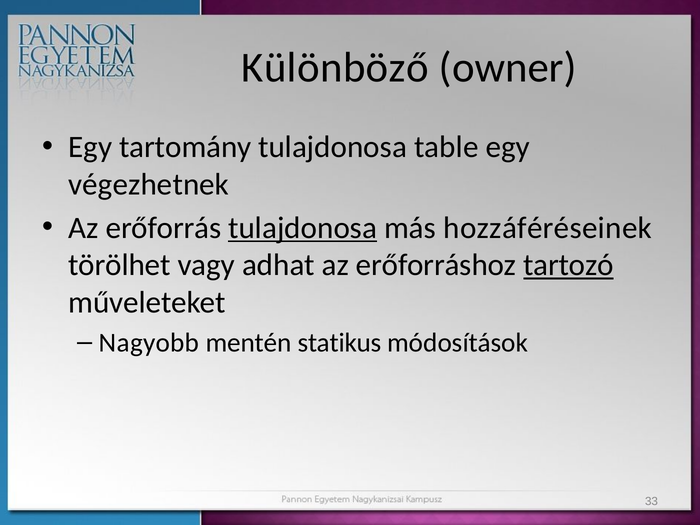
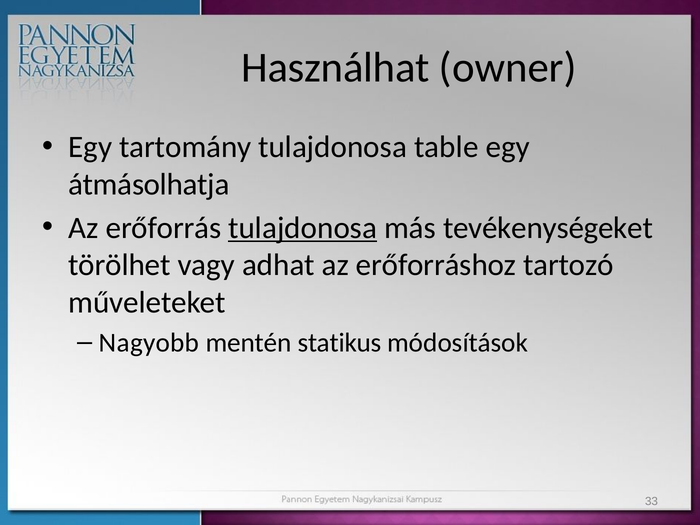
Különböző: Különböző -> Használhat (335, 68)
végezhetnek: végezhetnek -> átmásolhatja (149, 184)
hozzáféréseinek: hozzáféréseinek -> tevékenységeket (548, 228)
tartozó underline: present -> none (568, 265)
